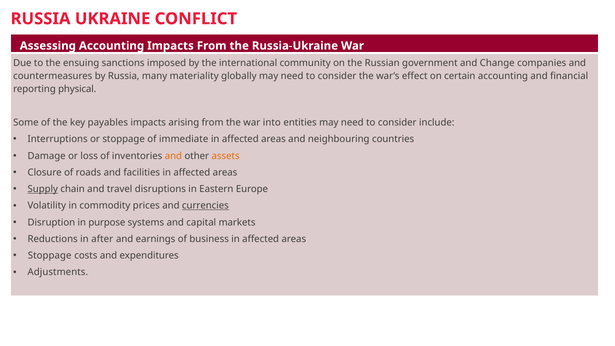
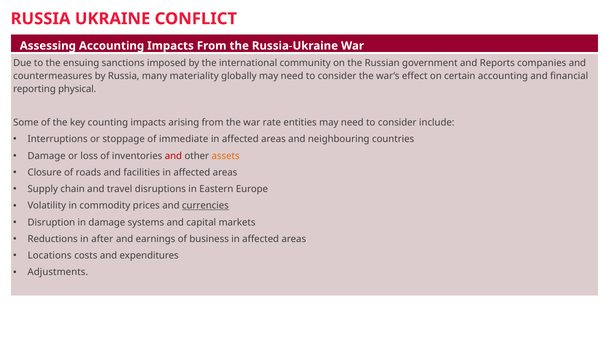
Change: Change -> Reports (497, 63)
payables: payables -> counting (108, 123)
into: into -> rate (272, 123)
and colour: orange -> red (173, 156)
Supply underline: present -> none (43, 189)
in purpose: purpose -> damage (107, 222)
Stoppage: Stoppage -> Locations (50, 256)
